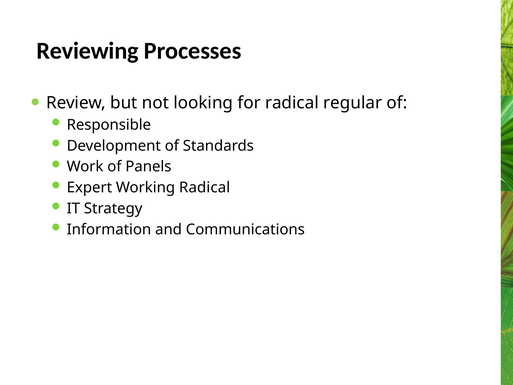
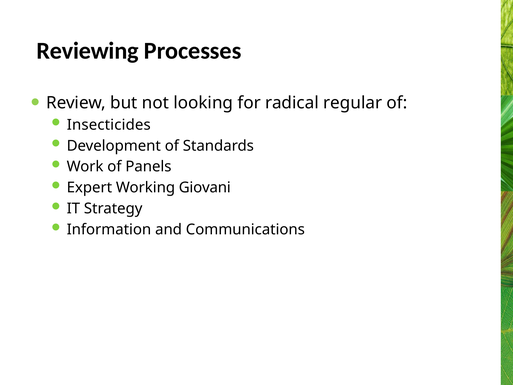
Responsible: Responsible -> Insecticides (109, 125)
Working Radical: Radical -> Giovani (205, 188)
